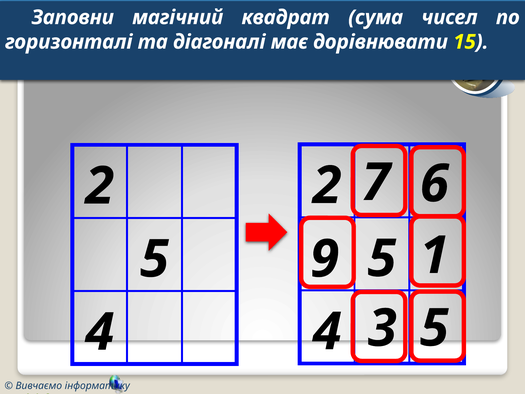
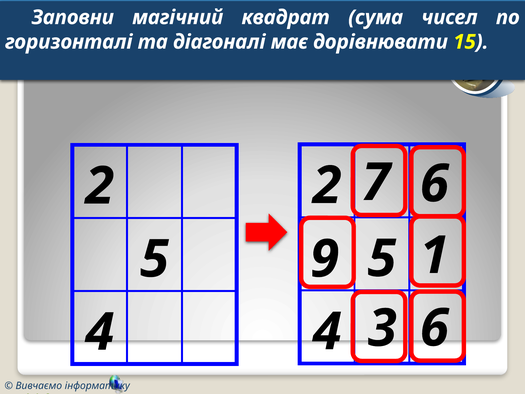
5: 5 -> 6 (434, 328)
